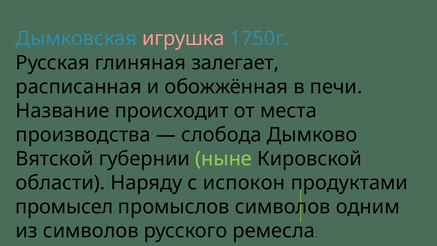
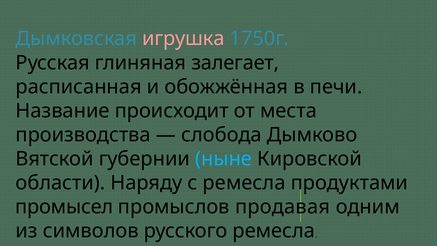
ныне colour: light green -> light blue (224, 159)
с испокон: испокон -> ремесла (244, 183)
промыслов символов: символов -> продавая (283, 207)
